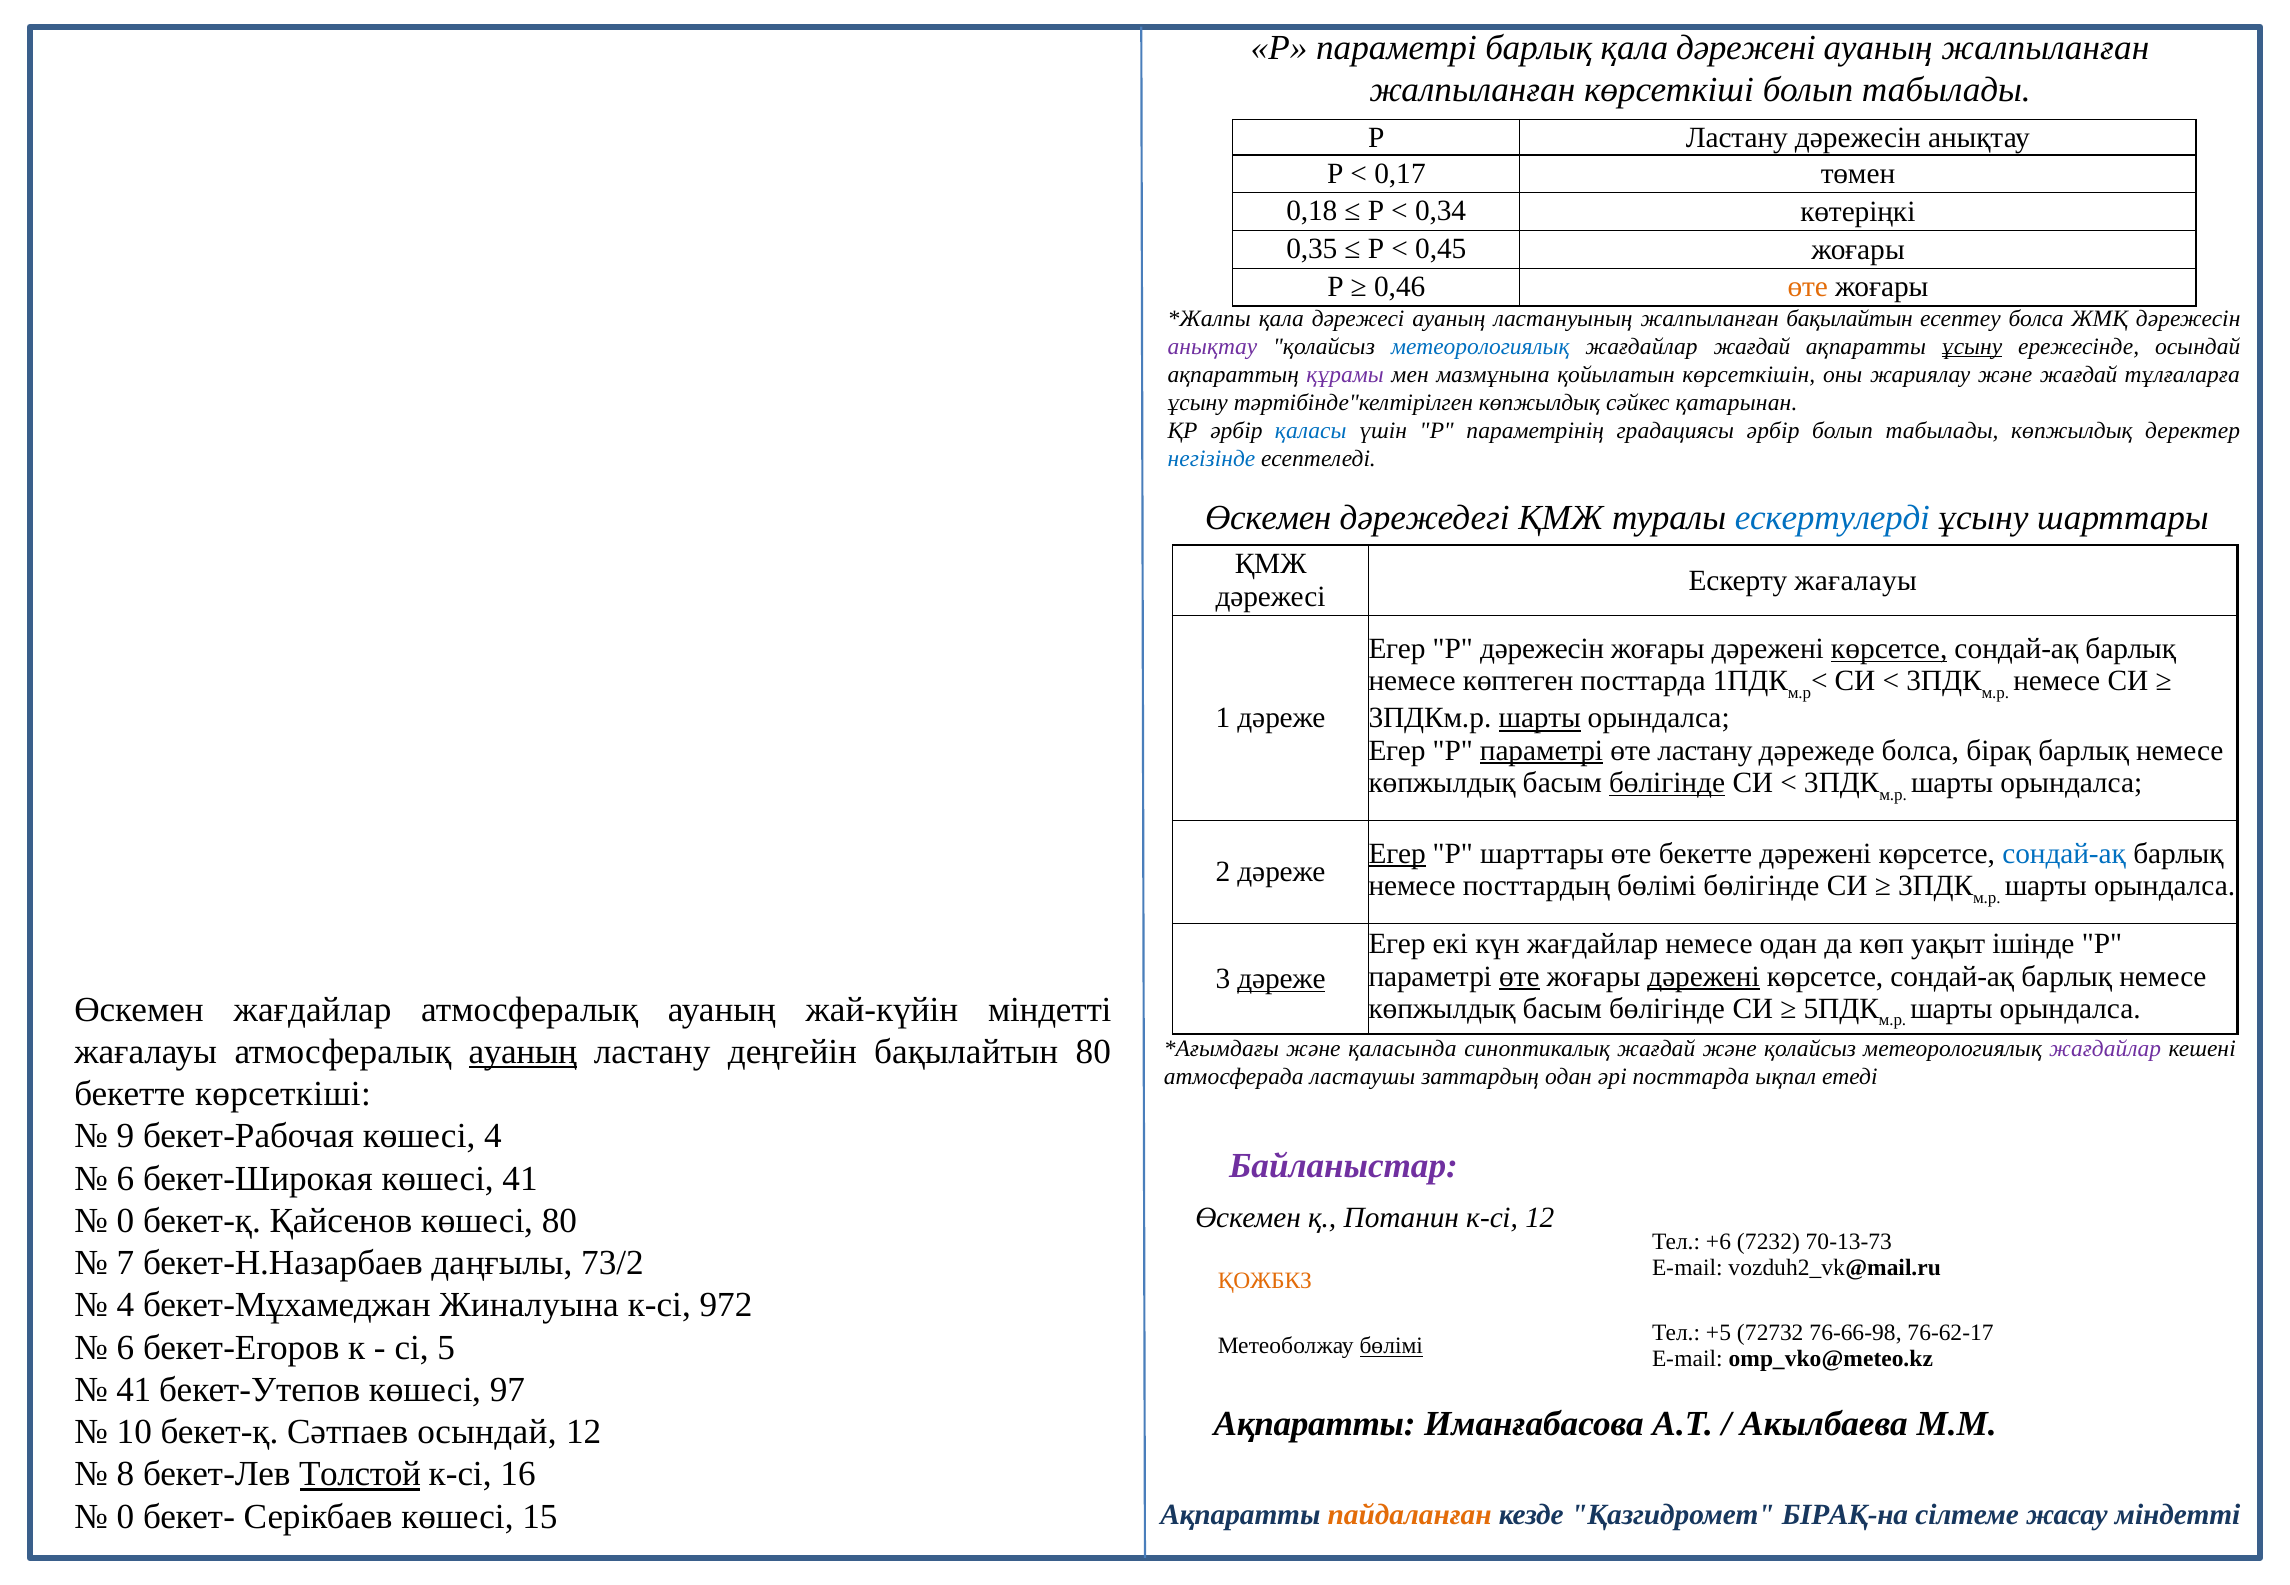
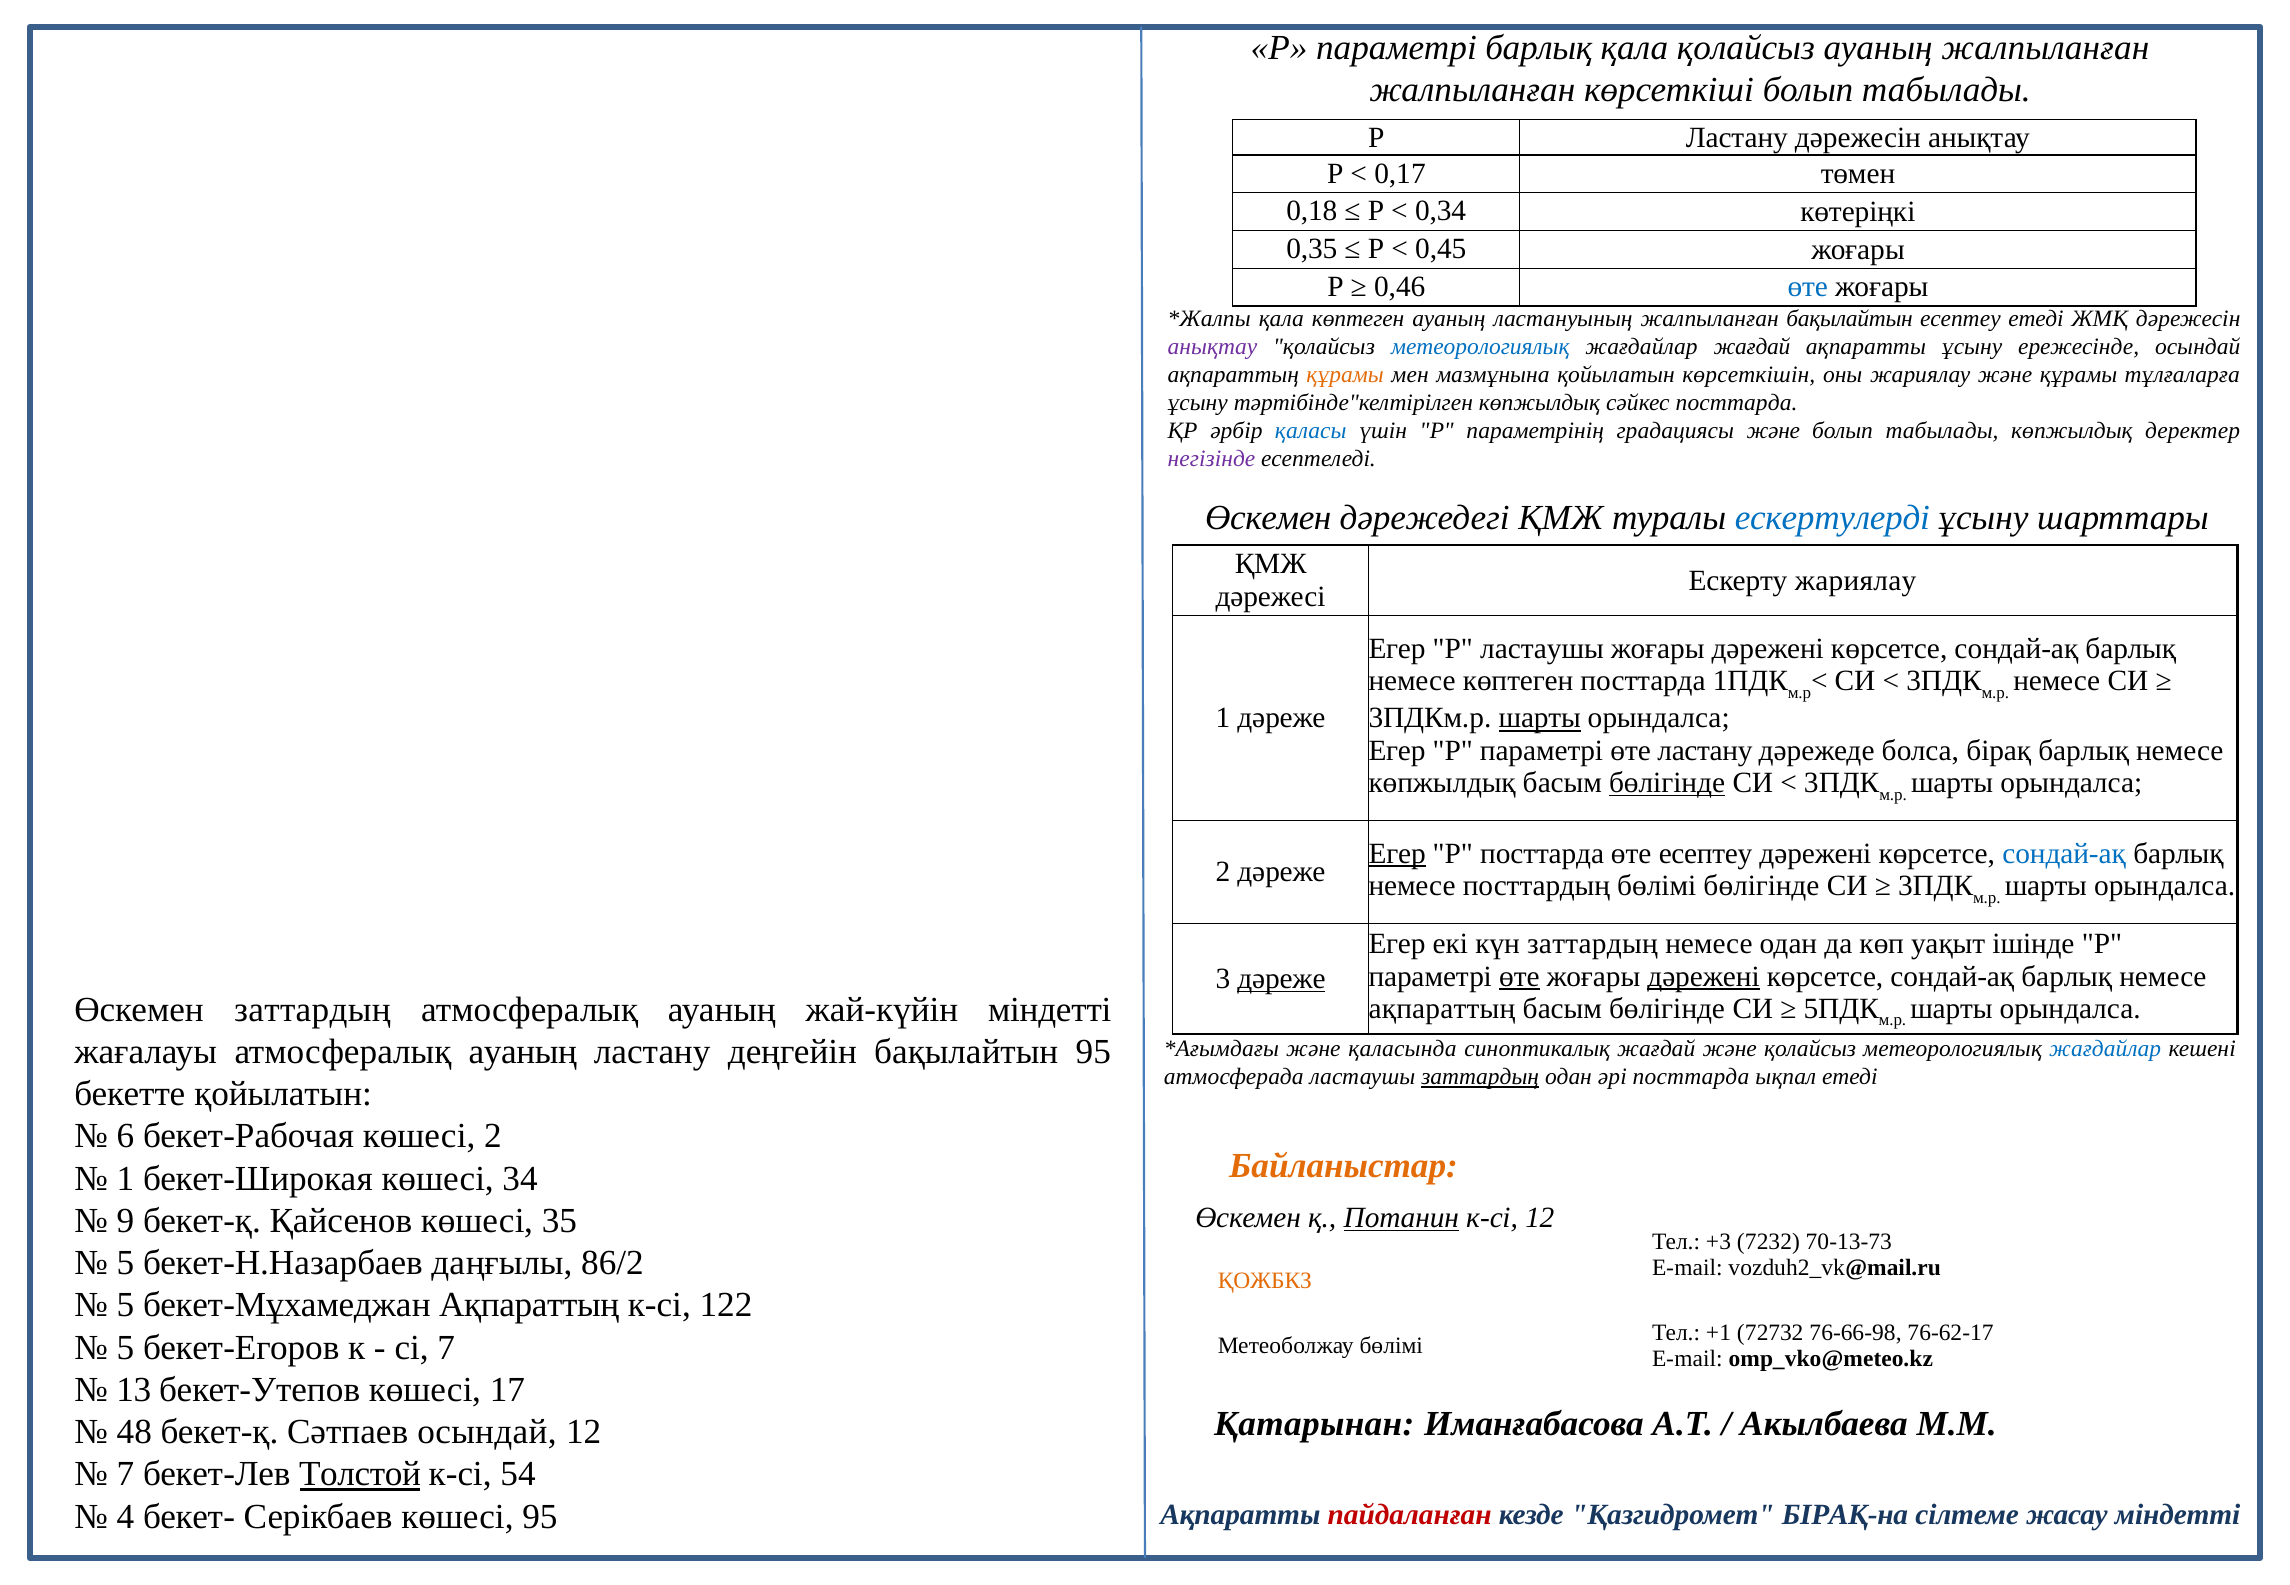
қала дәрежені: дәрежені -> қолайсыз (1746, 48)
өте colour: orange -> blue (1808, 287)
қала дәрежесі: дәрежесі -> көптеген (1358, 319)
есептеу болса: болса -> етеді (2036, 319)
ұсыну underline: present -> none (1972, 347)
құрамы colour: purple -> orange (1345, 375)
және жағдай: жағдай -> құрамы (2079, 375)
сәйкес қатарынан: қатарынан -> посттарда (1737, 403)
градациясы әрбір: әрбір -> және (1773, 431)
негізінде colour: blue -> purple (1212, 459)
Ескерту жағалауы: жағалауы -> жариялау (1856, 581)
Р дәрежесін: дәрежесін -> ластаушы (1542, 649)
көрсетсе underline: present -> none (1889, 649)
параметрі underline: present -> none (1541, 751)
Р шарттары: шарттары -> посттарда (1542, 854)
өте бекетте: бекетте -> есептеу (1706, 854)
күн жағдайлар: жағдайлар -> заттардың (1592, 944)
Өскемен жағдайлар: жағдайлар -> заттардың (312, 1010)
көпжылдық: көпжылдық -> ақпараттың (1442, 1009)
ауаның underline: present -> none (523, 1052)
бақылайтын 80: 80 -> 95 (1093, 1052)
жағдайлар colour: purple -> blue (2105, 1049)
заттардың underline: none -> present (1480, 1077)
бекетте көрсеткіші: көрсеткіші -> қойылатын (283, 1094)
9: 9 -> 6 (125, 1137)
көшесі 4: 4 -> 2 (493, 1137)
Байланыстар colour: purple -> orange (1343, 1166)
6: 6 -> 1 (125, 1179)
көшесі 41: 41 -> 34 (520, 1179)
Потанин underline: none -> present (1401, 1218)
0: 0 -> 9 (125, 1221)
көшесі 80: 80 -> 35 (559, 1221)
+6: +6 -> +3 (1718, 1242)
7: 7 -> 5 (125, 1263)
73/2: 73/2 -> 86/2 (612, 1263)
4: 4 -> 5 (125, 1306)
бекет-Мұхамеджан Жиналуына: Жиналуына -> Ақпараттың (529, 1306)
972: 972 -> 122 (726, 1306)
+5: +5 -> +1 (1718, 1333)
6: 6 -> 5 (125, 1348)
сі 5: 5 -> 7 (446, 1348)
бөлімі underline: present -> none (1391, 1347)
41: 41 -> 13 (134, 1390)
97: 97 -> 17 (507, 1390)
Ақпаратты: Ақпаратты -> Қатарынан (1314, 1424)
10: 10 -> 48 (134, 1432)
8: 8 -> 7 (125, 1475)
16: 16 -> 54 (518, 1475)
0: 0 -> 4 (125, 1517)
көшесі 15: 15 -> 95 (540, 1517)
пайдаланған colour: orange -> red (1410, 1515)
